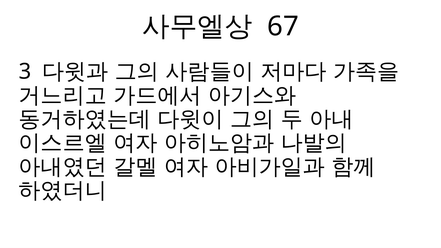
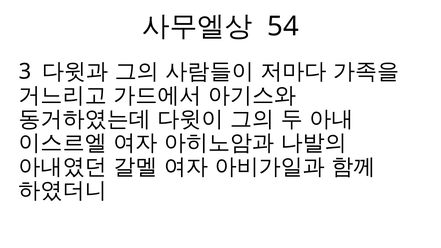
67: 67 -> 54 (283, 27)
